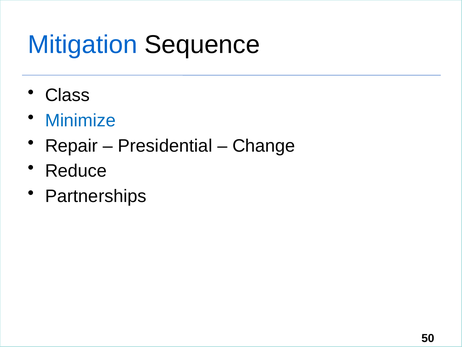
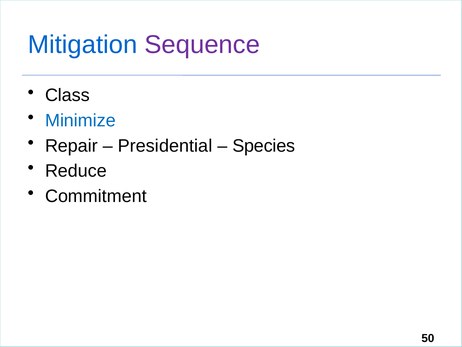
Sequence colour: black -> purple (202, 45)
Change: Change -> Species (264, 146)
Partnerships: Partnerships -> Commitment (96, 196)
